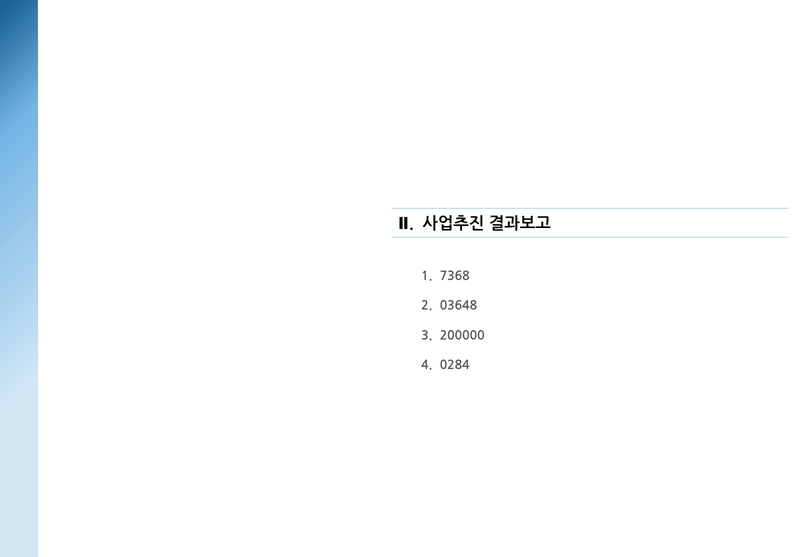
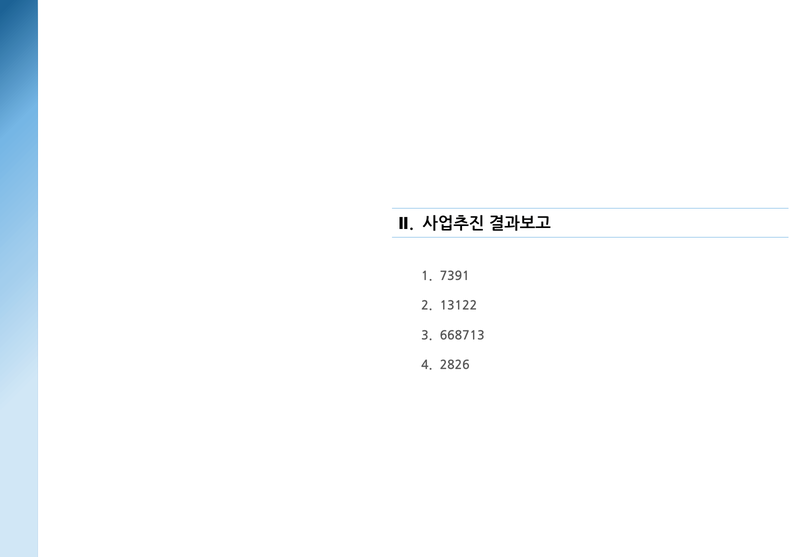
7368: 7368 -> 7391 (455, 276)
03648: 03648 -> 13122 (458, 306)
200000: 200000 -> 668713 (462, 336)
0284: 0284 -> 2826 (455, 365)
